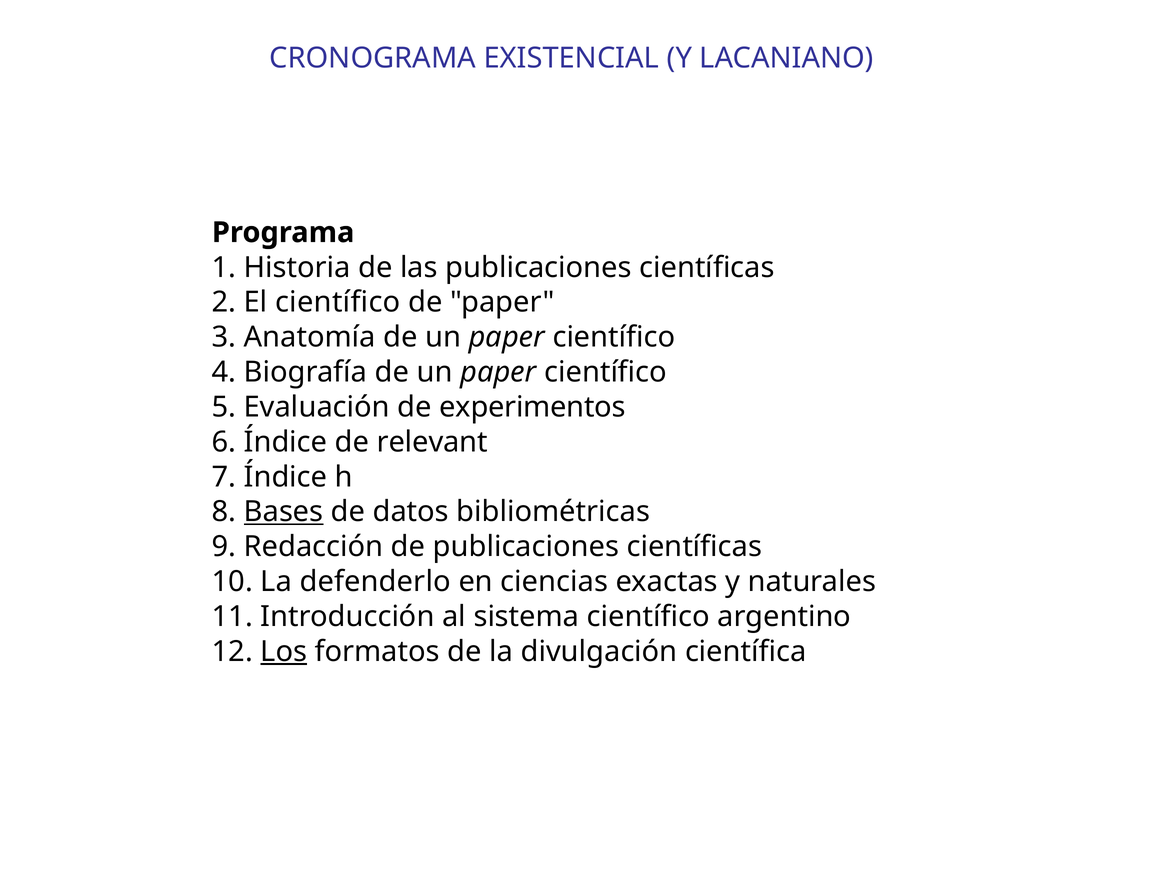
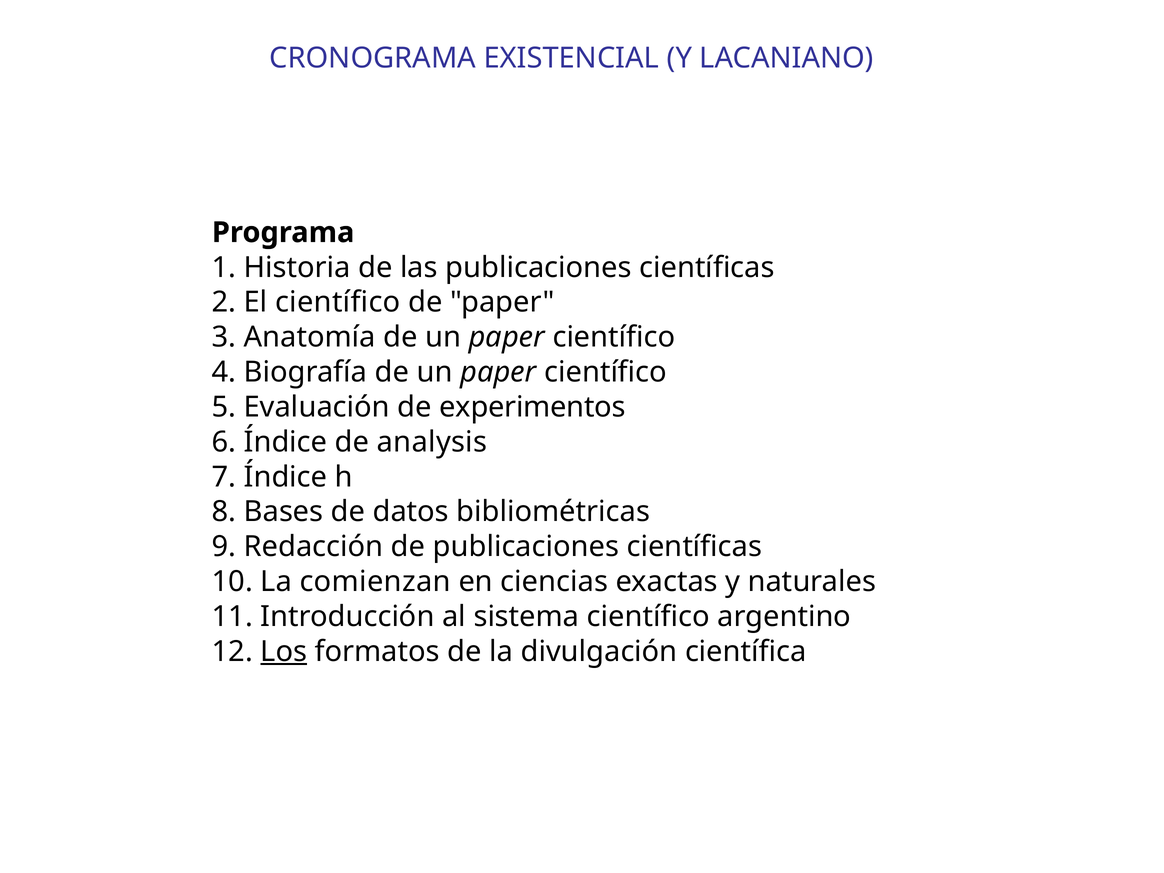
relevant: relevant -> analysis (432, 442)
Bases underline: present -> none (284, 512)
defenderlo: defenderlo -> comienzan (375, 582)
